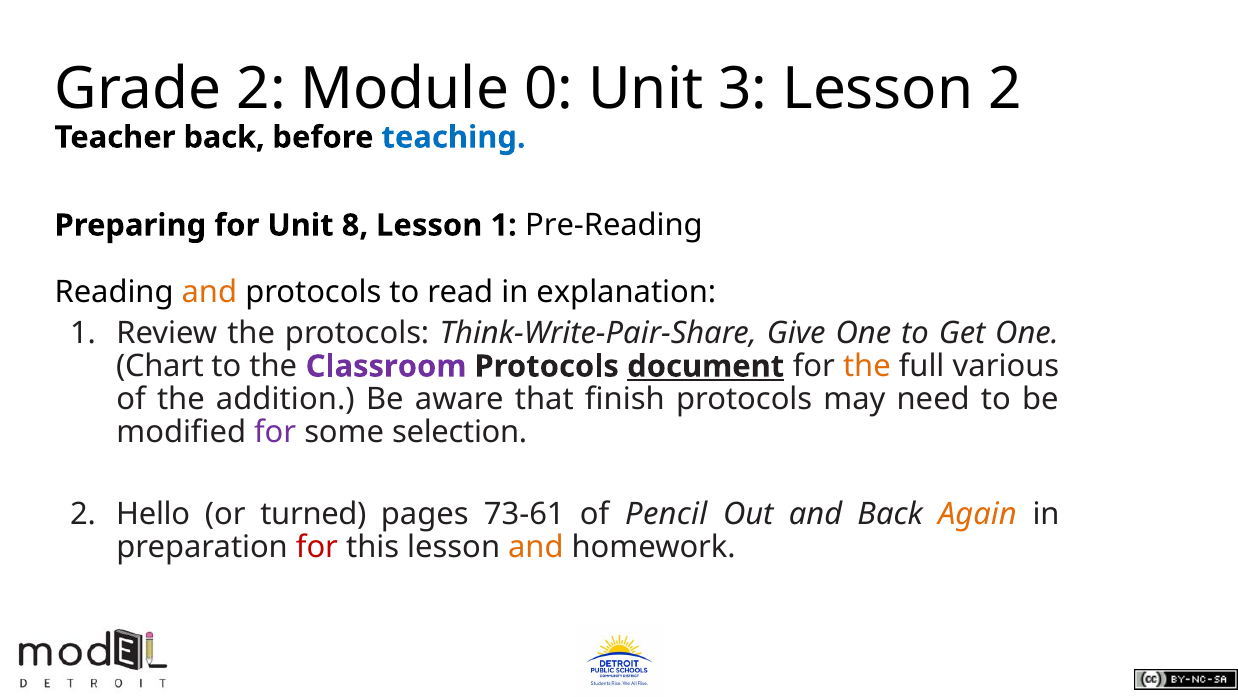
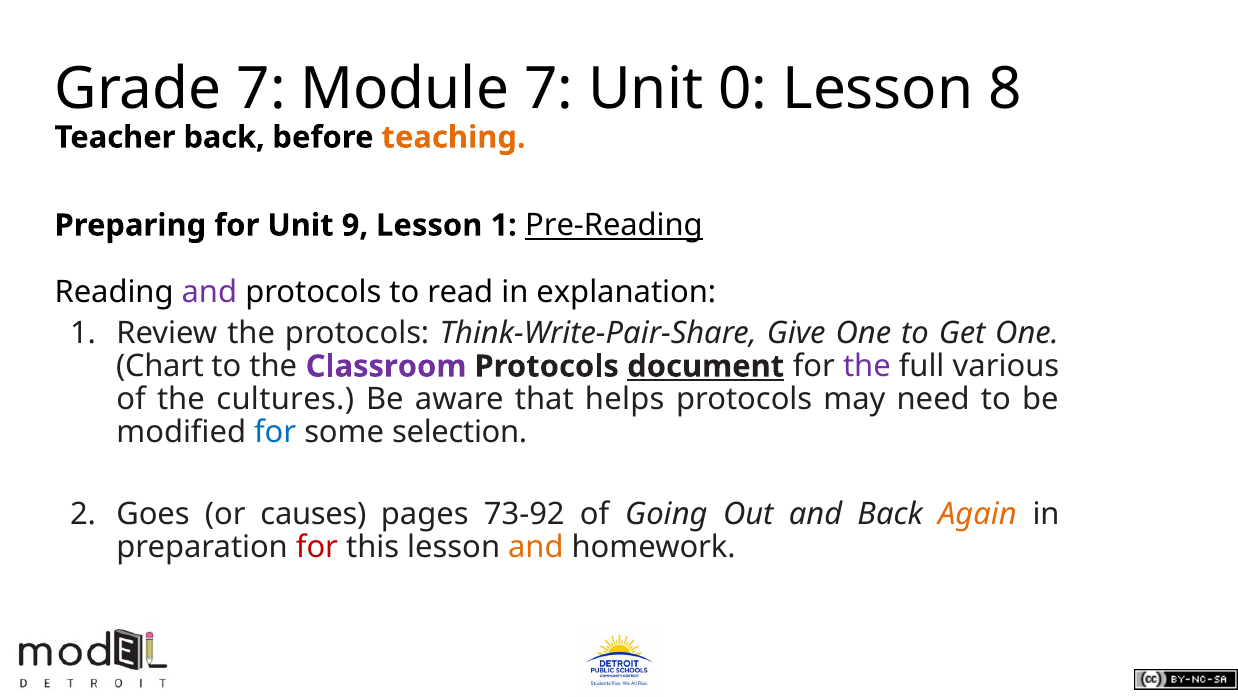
Grade 2: 2 -> 7 (261, 89)
Module 0: 0 -> 7 (549, 89)
3: 3 -> 0 (743, 89)
Lesson 2: 2 -> 8 (1005, 89)
teaching colour: blue -> orange (454, 137)
8: 8 -> 9 (355, 225)
Pre-Reading underline: none -> present (614, 225)
and colour: orange -> purple (209, 292)
the colour: orange -> purple (867, 366)
addition: addition -> cultures (285, 399)
finish: finish -> helps (625, 399)
for colour: purple -> blue (275, 431)
Hello: Hello -> Goes (153, 514)
turned: turned -> causes (313, 514)
73-61: 73-61 -> 73-92 (524, 514)
Pencil: Pencil -> Going (666, 514)
